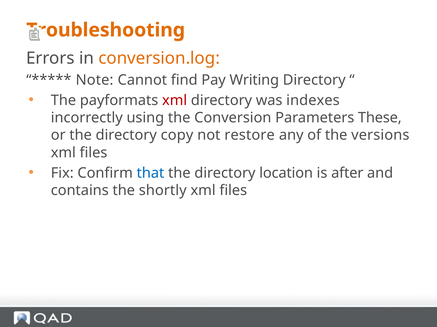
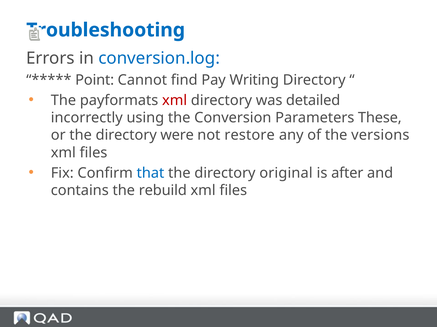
Troubleshooting colour: orange -> blue (106, 30)
conversion.log colour: orange -> blue (159, 58)
Note: Note -> Point (95, 80)
indexes: indexes -> detailed (313, 100)
copy: copy -> were (177, 135)
location: location -> original (286, 173)
shortly: shortly -> rebuild (163, 191)
